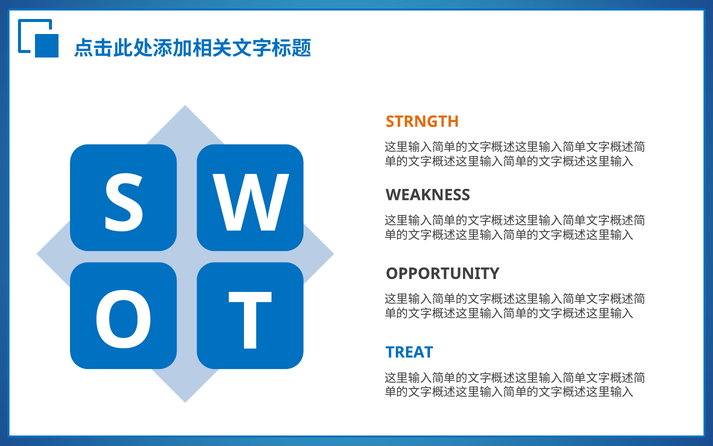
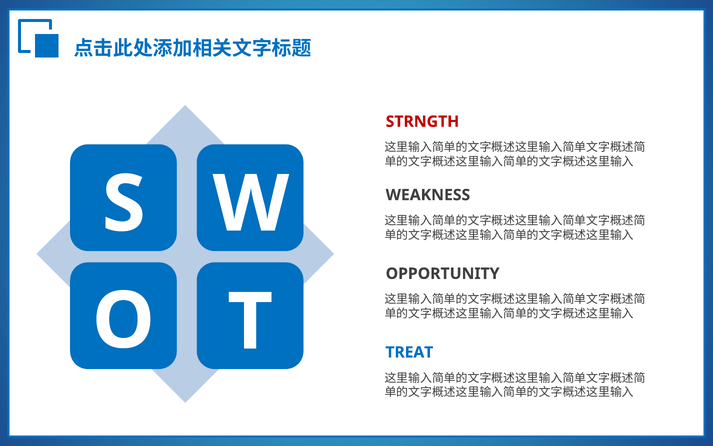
STRNGTH colour: orange -> red (422, 122)
